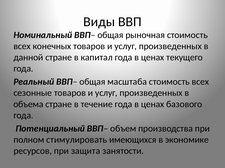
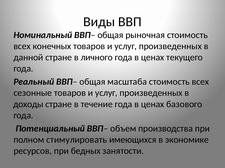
капитал: капитал -> личного (97, 58)
объема: объема -> доходы (28, 105)
защита: защита -> бедных (86, 152)
